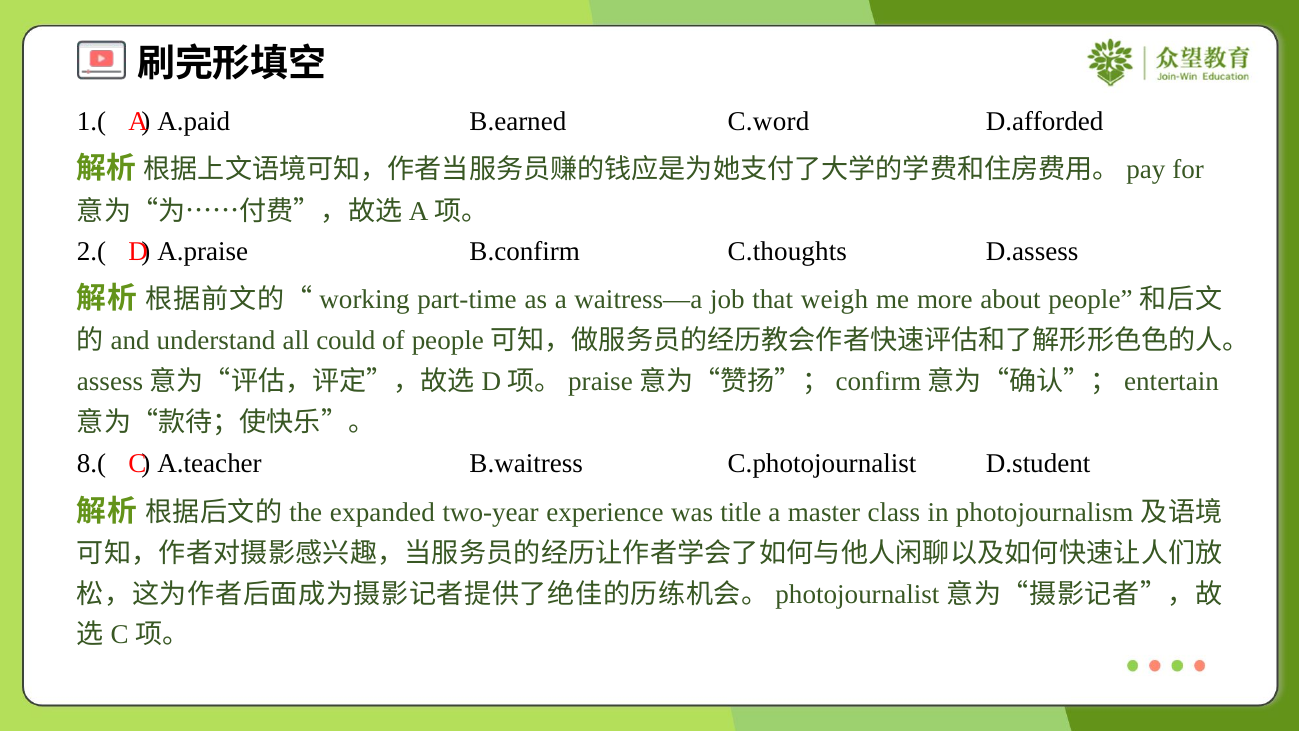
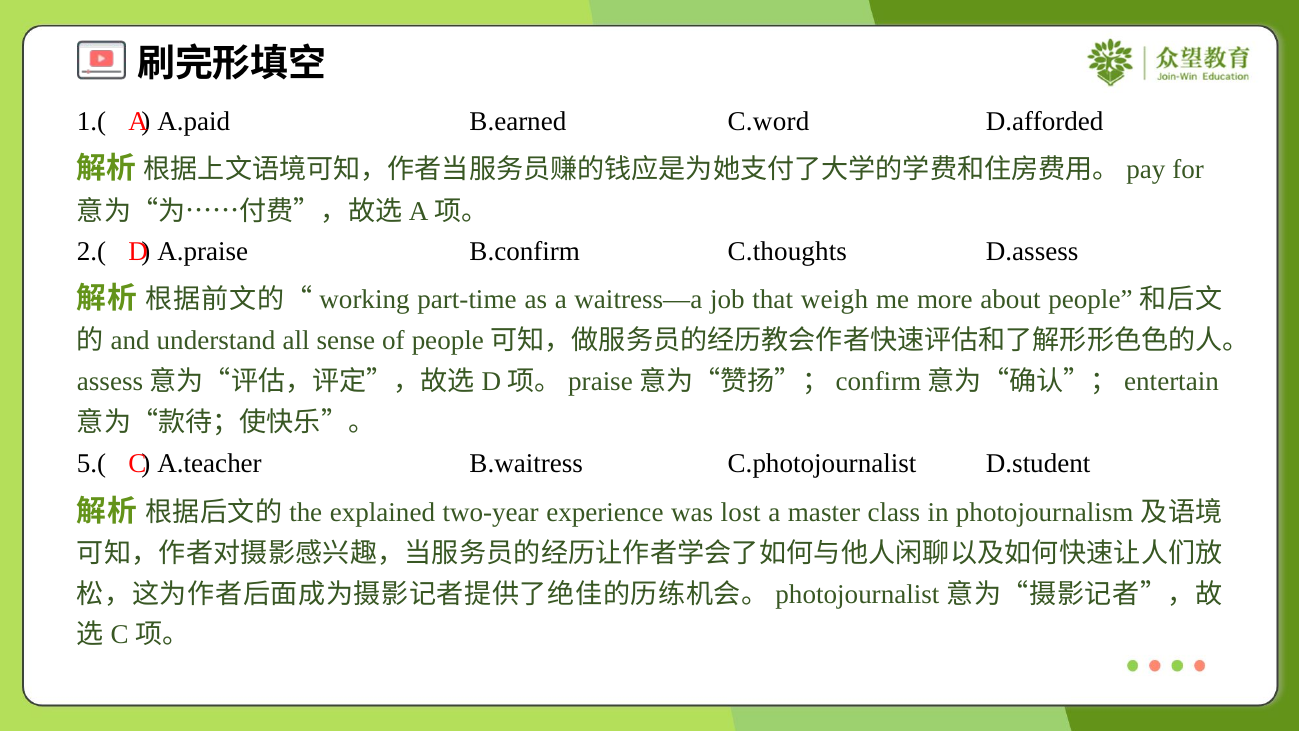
could: could -> sense (346, 341)
8.(: 8.( -> 5.( (92, 463)
expanded: expanded -> explained (382, 512)
title: title -> lost (741, 512)
